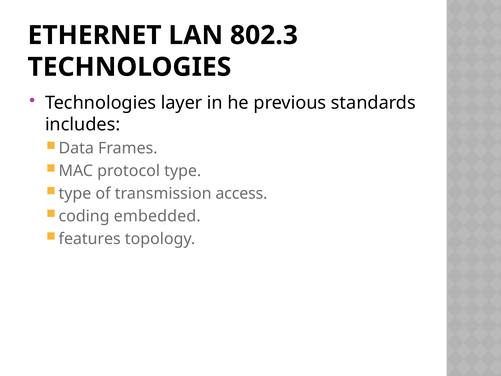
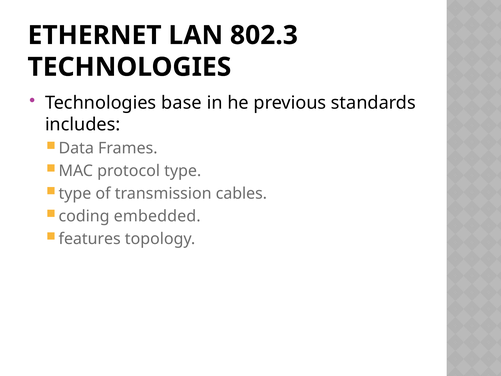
layer: layer -> base (181, 103)
access: access -> cables (241, 194)
